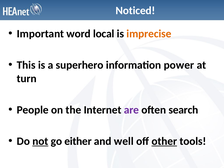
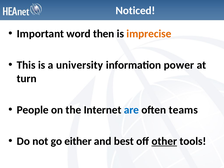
local: local -> then (104, 34)
superhero: superhero -> university (80, 65)
are colour: purple -> blue (131, 110)
search: search -> teams (183, 110)
not underline: present -> none (40, 141)
well: well -> best (124, 141)
